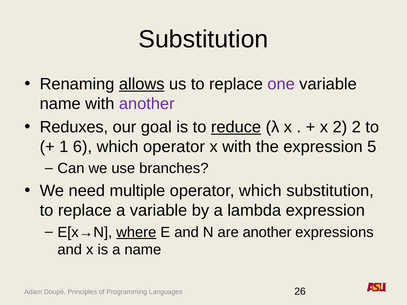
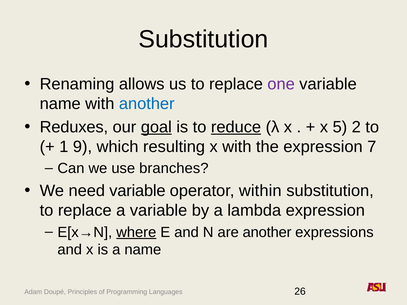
allows underline: present -> none (142, 84)
another colour: purple -> blue (147, 104)
goal underline: none -> present (156, 127)
x 2: 2 -> 5 (340, 127)
6: 6 -> 9 (82, 147)
which operator: operator -> resulting (174, 147)
5: 5 -> 7 (372, 147)
need multiple: multiple -> variable (137, 191)
operator which: which -> within (260, 191)
